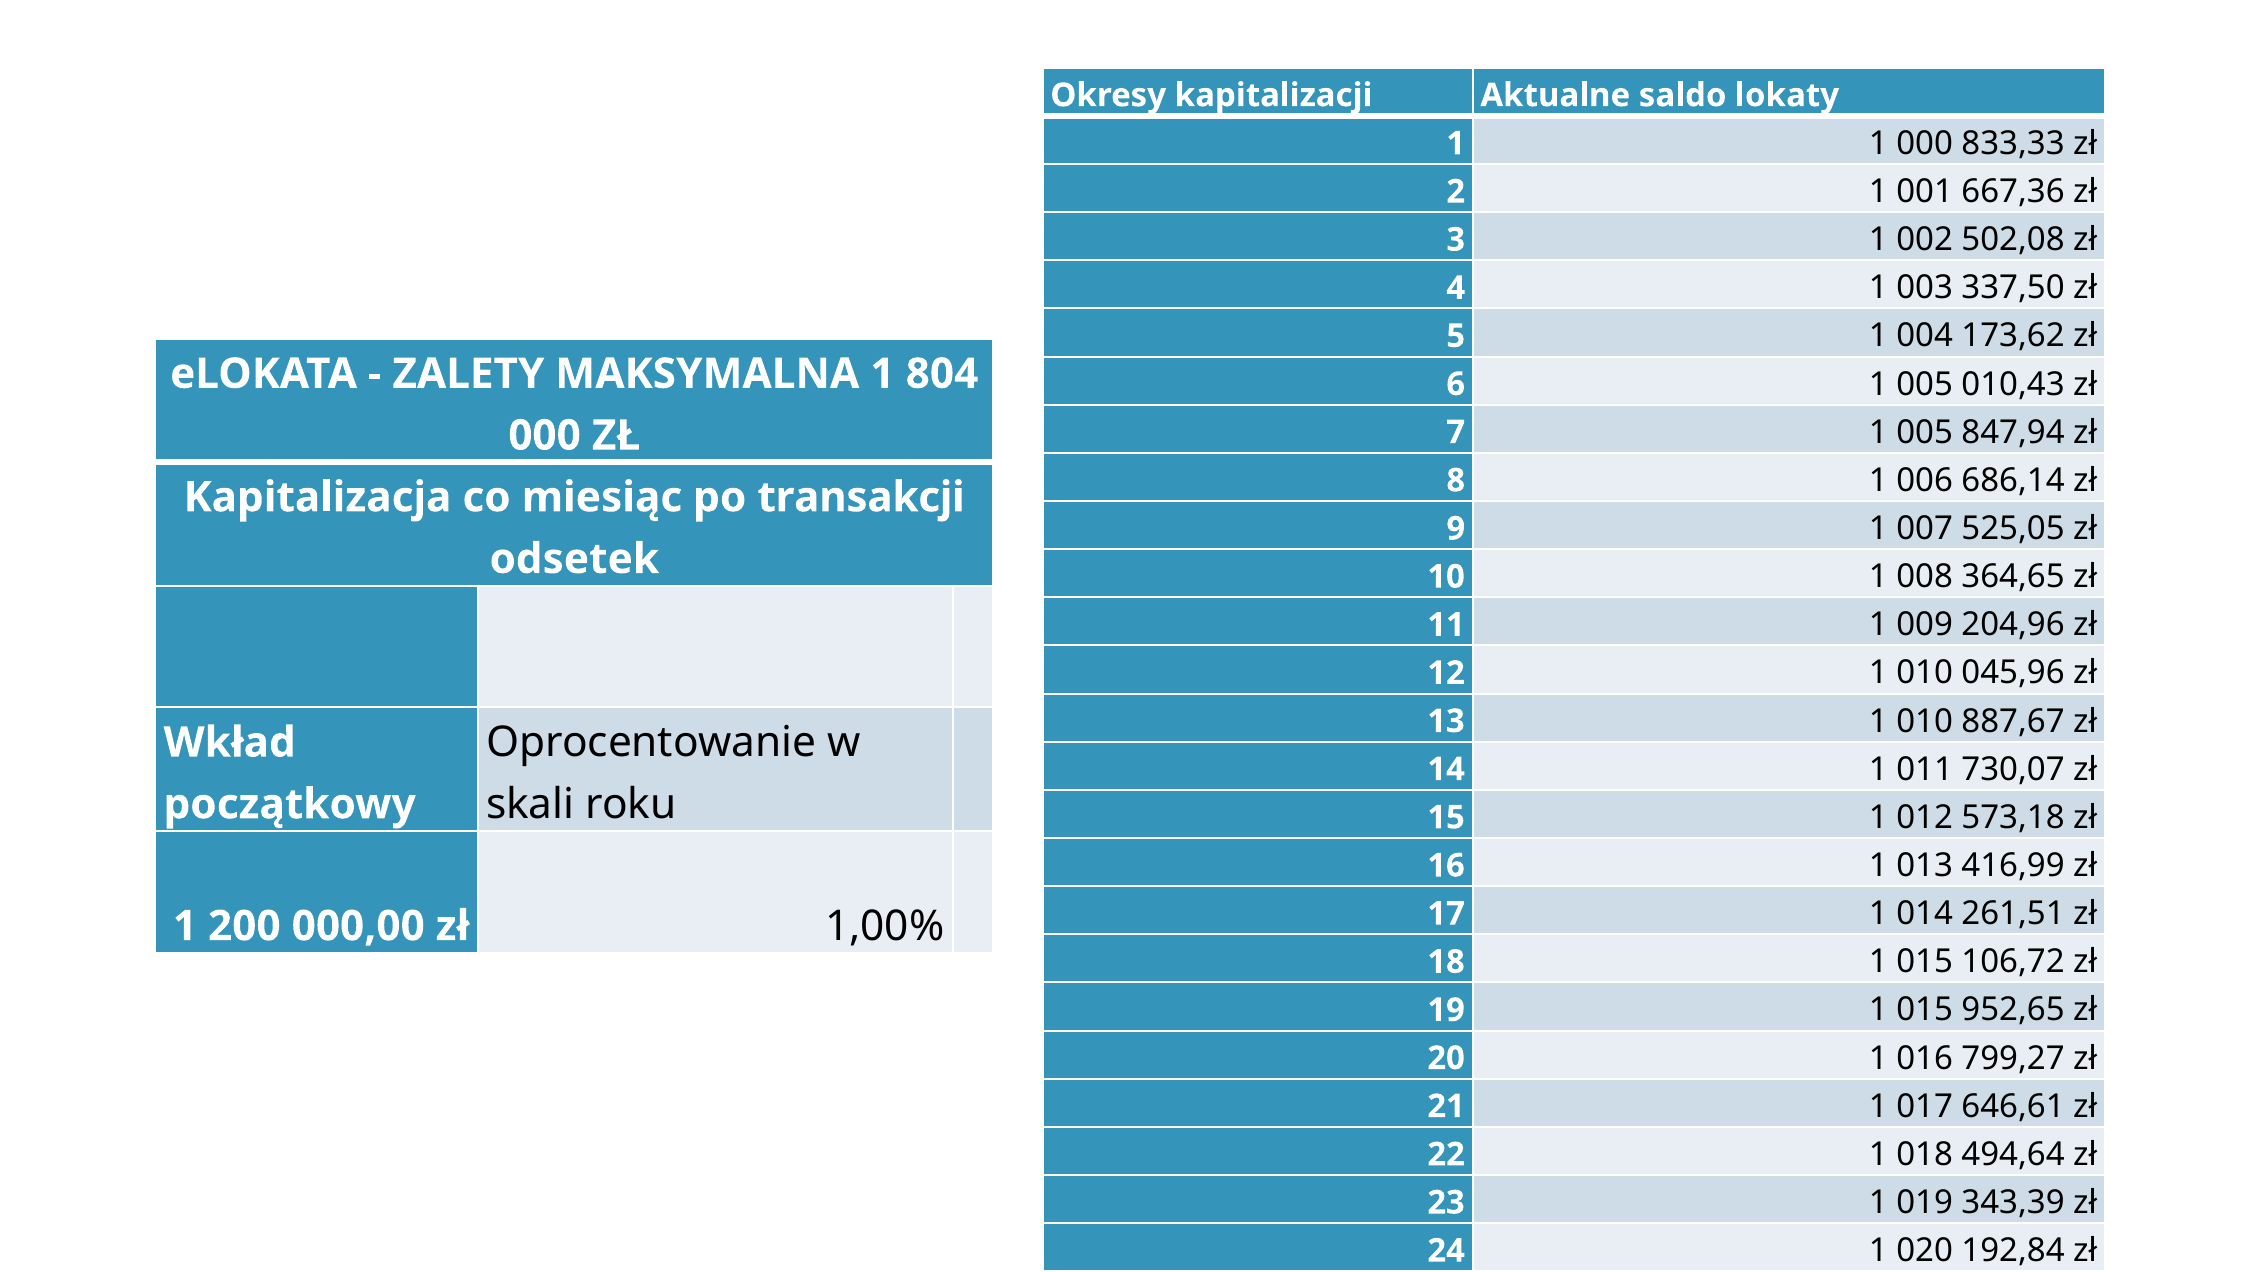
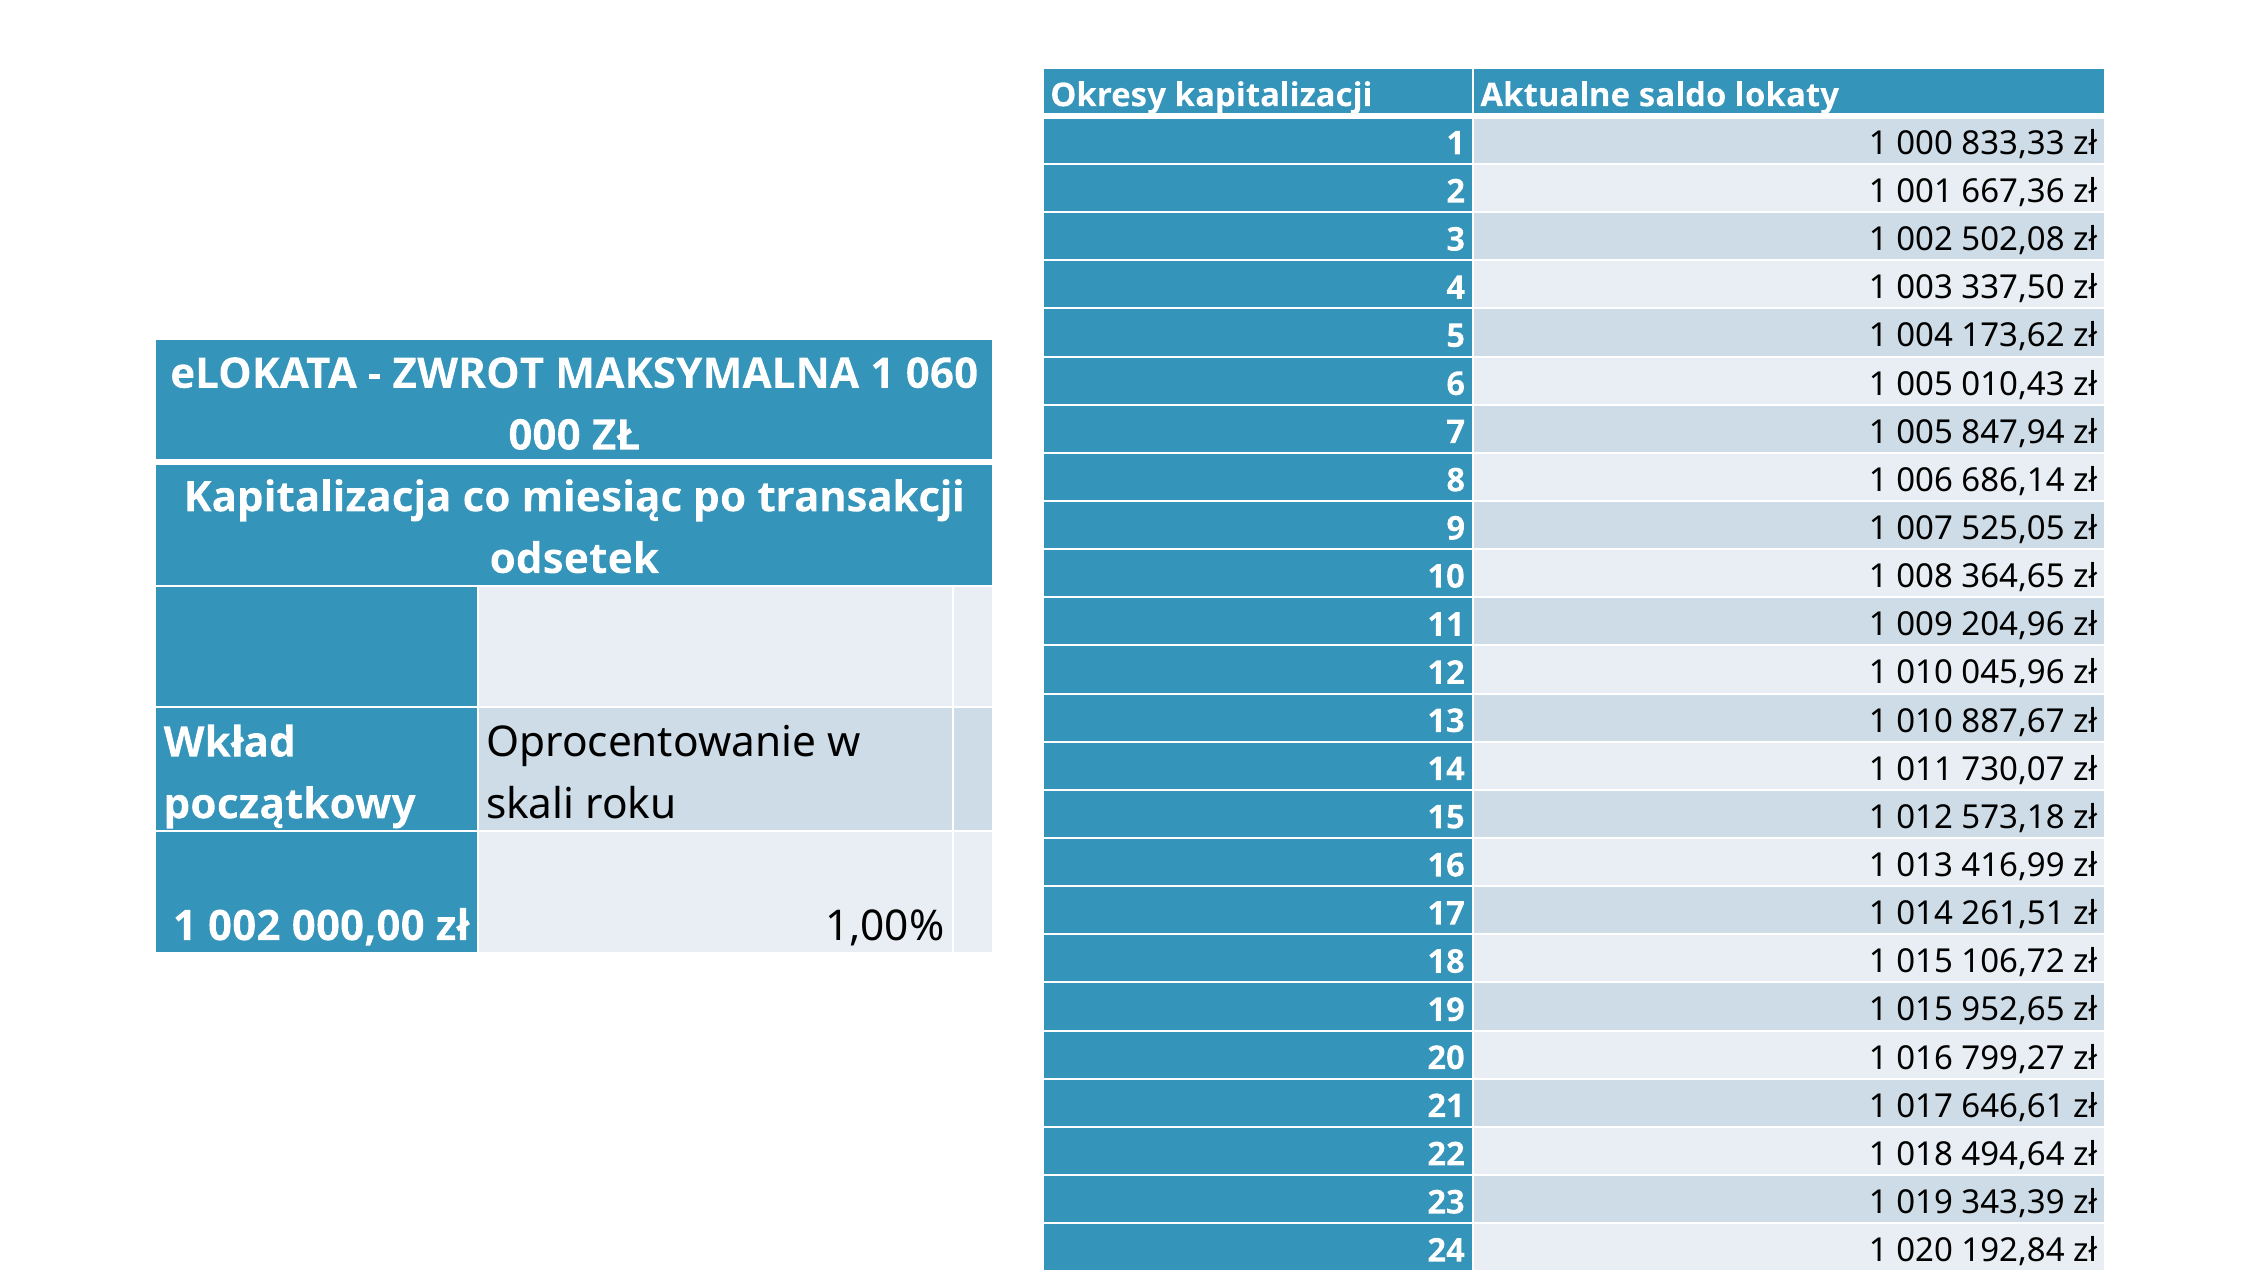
ZALETY: ZALETY -> ZWROT (468, 374)
804: 804 -> 060 (942, 374)
200: 200 -> 002 (244, 926)
